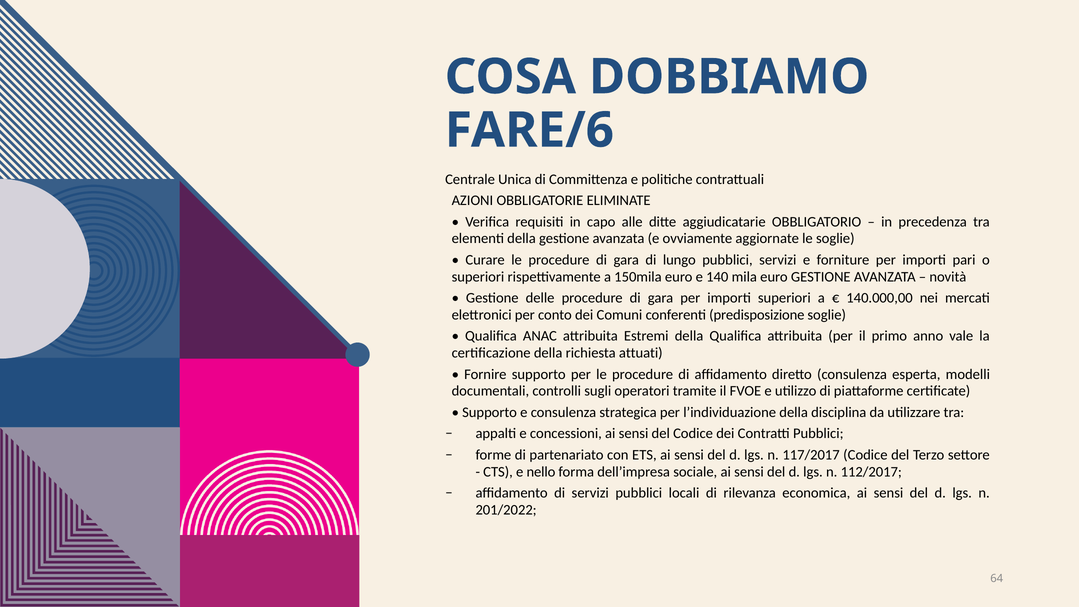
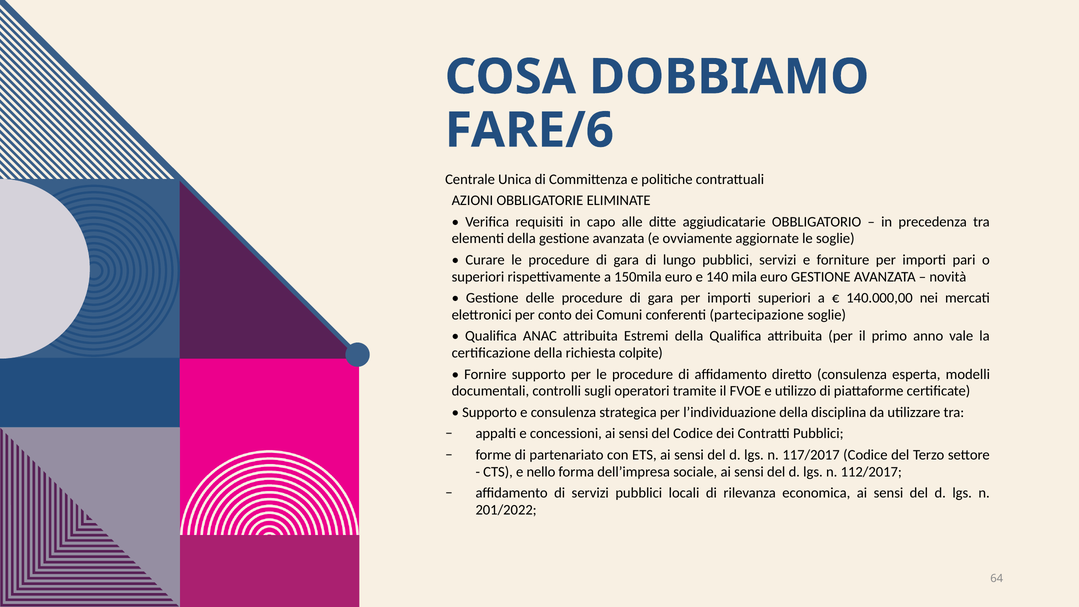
predisposizione: predisposizione -> partecipazione (757, 315)
attuati: attuati -> colpite (641, 353)
